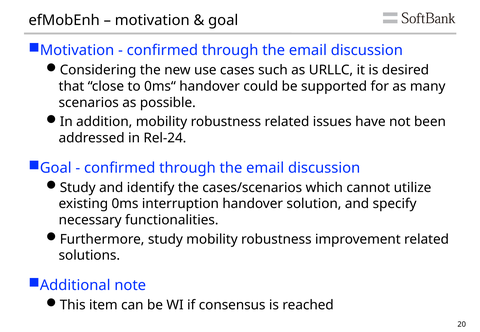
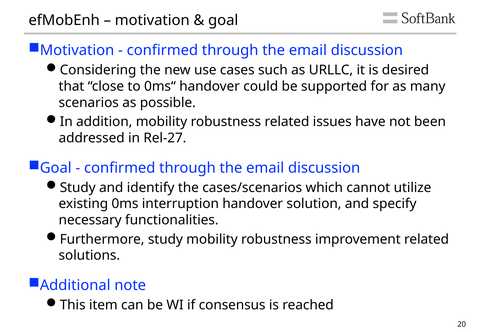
Rel-24: Rel-24 -> Rel-27 (165, 138)
